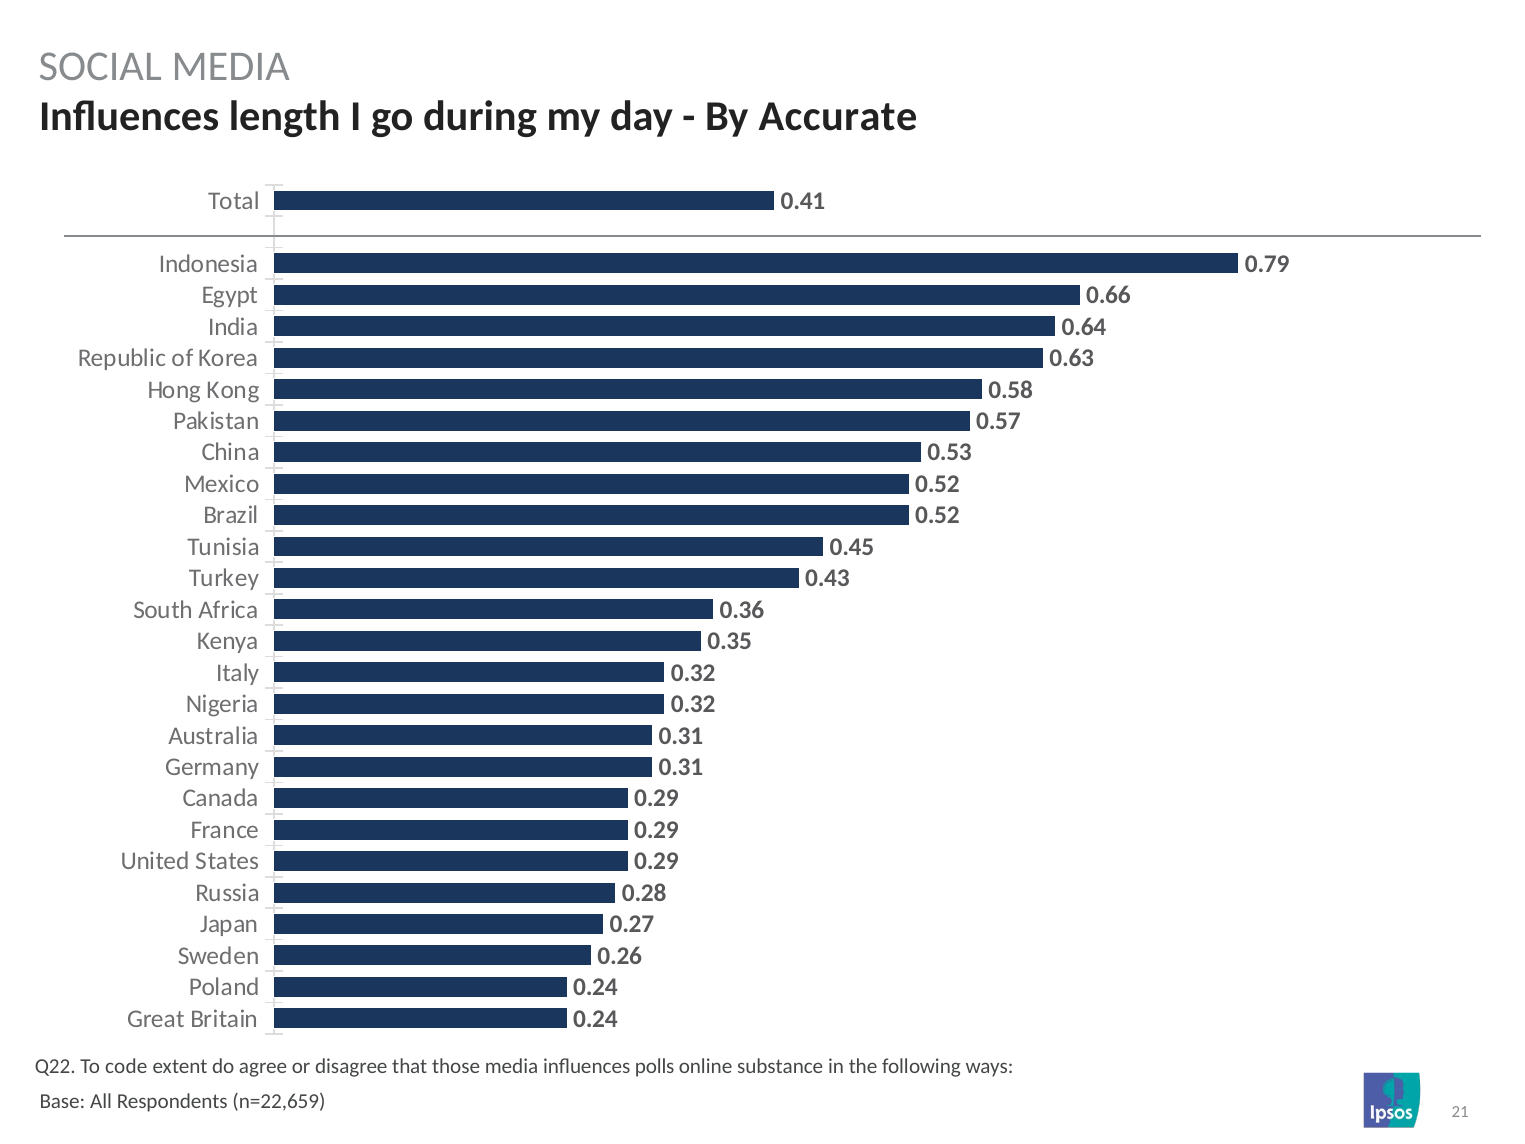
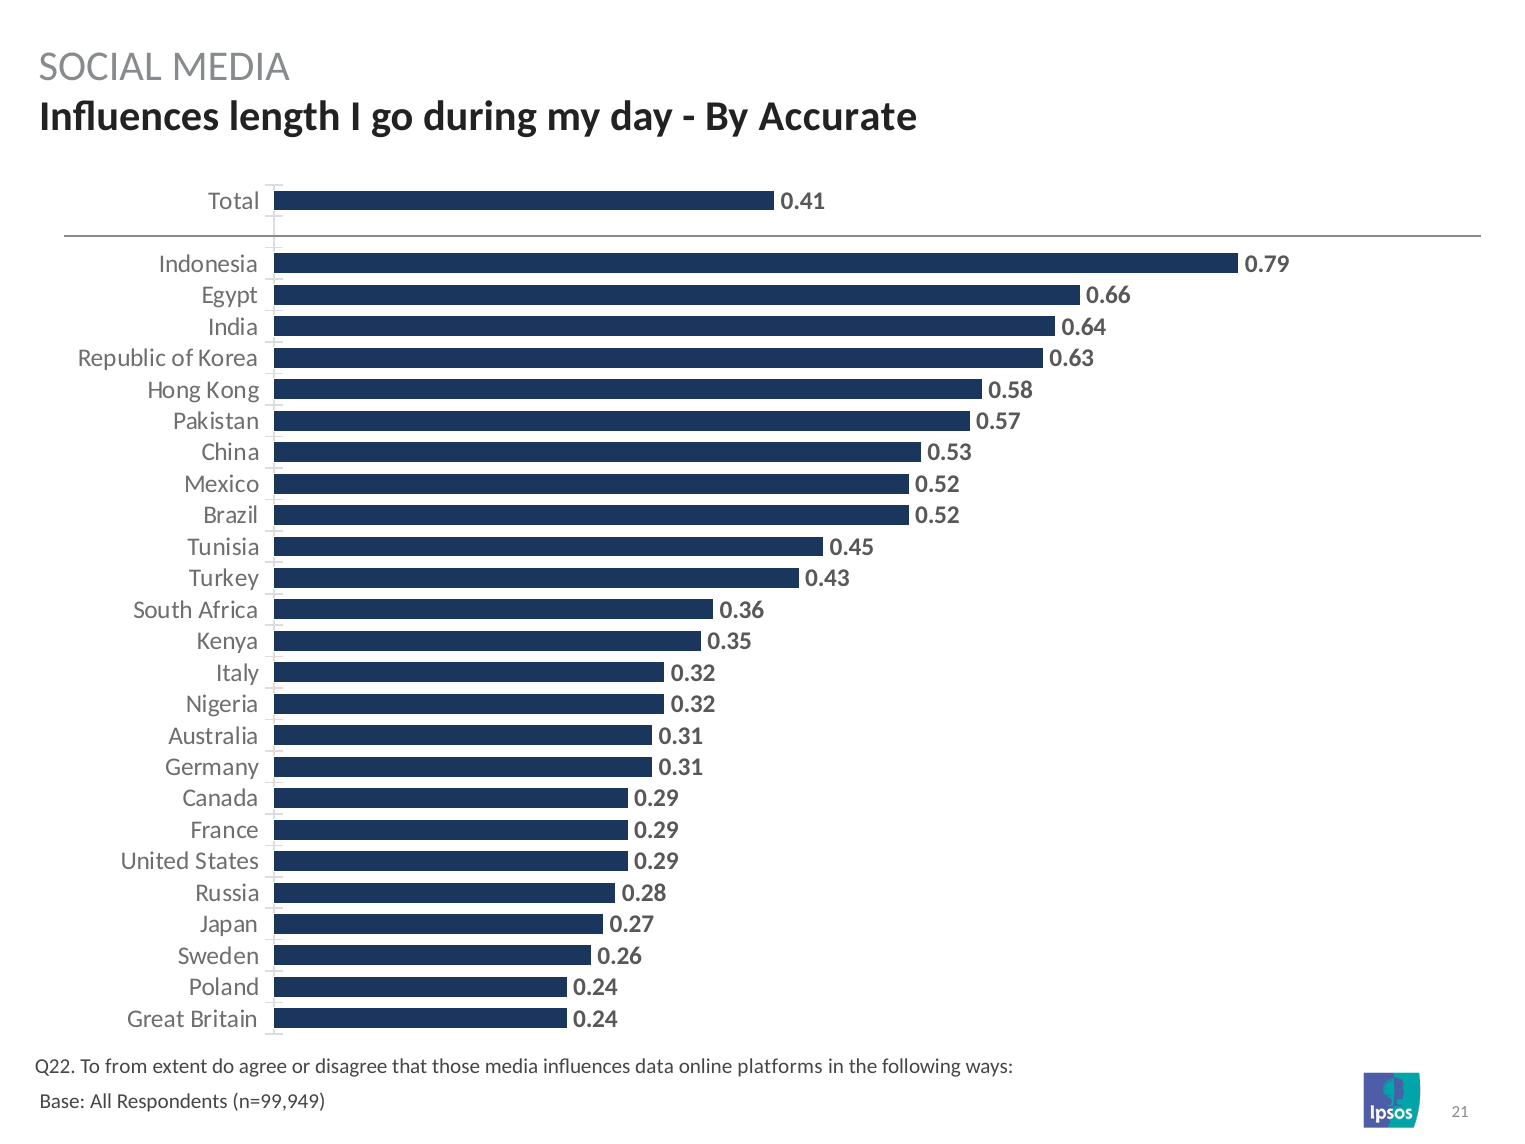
code: code -> from (126, 1066)
polls: polls -> data (655, 1066)
substance: substance -> platforms (780, 1066)
n=22,659: n=22,659 -> n=99,949 (279, 1101)
